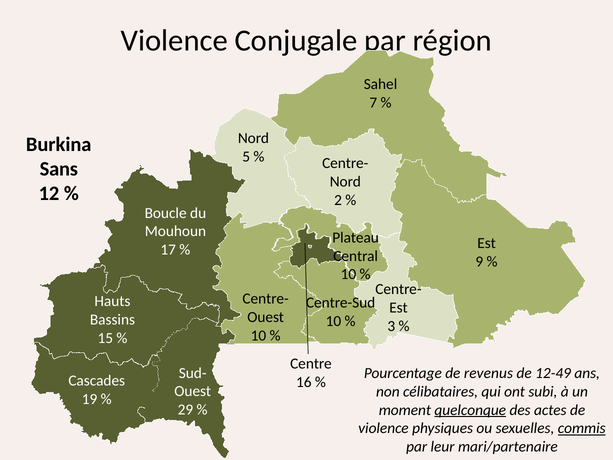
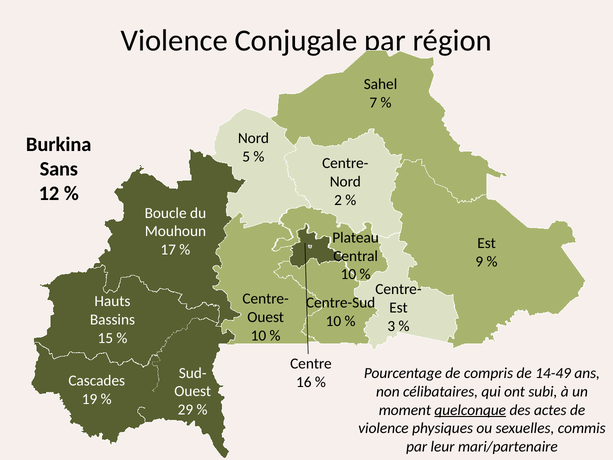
revenus: revenus -> compris (489, 373)
12-49: 12-49 -> 14-49 (553, 373)
commis underline: present -> none (582, 428)
